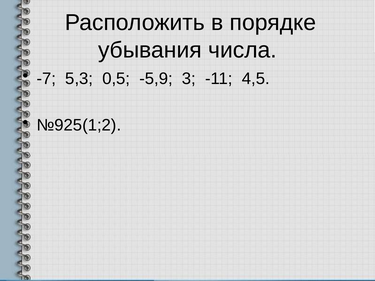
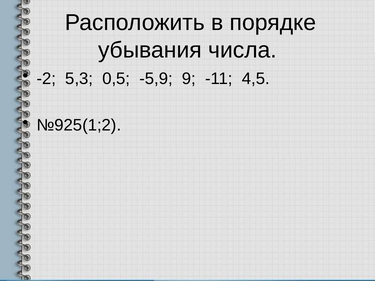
-7: -7 -> -2 (46, 79)
3: 3 -> 9 (189, 79)
